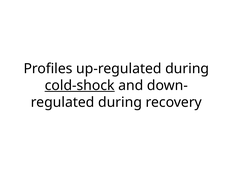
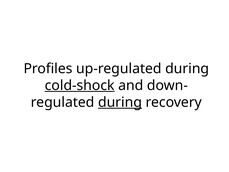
during underline: none -> present (120, 102)
